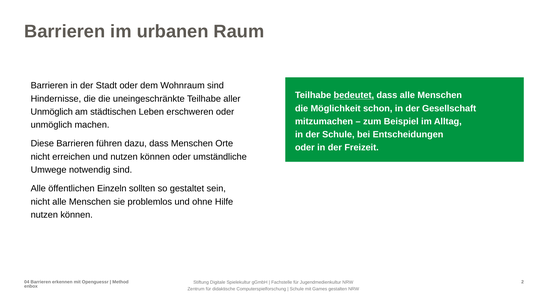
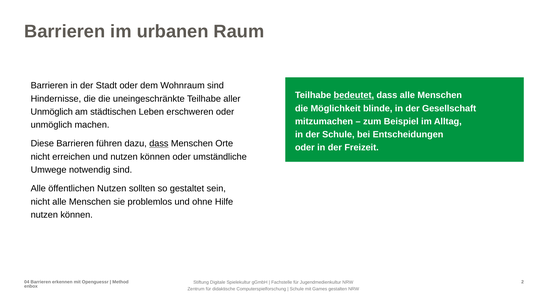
schon: schon -> blinde (378, 109)
dass underline: none -> present (159, 144)
öffentlichen Einzeln: Einzeln -> Nutzen (112, 189)
